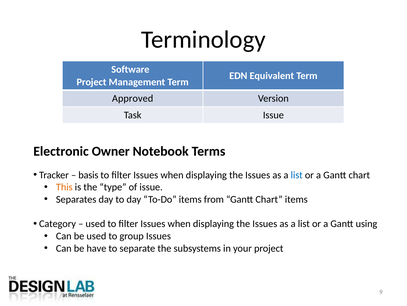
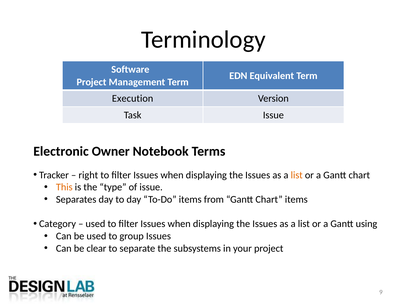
Approved: Approved -> Execution (133, 98)
basis: basis -> right (88, 175)
list colour: blue -> orange (297, 175)
have: have -> clear (96, 248)
